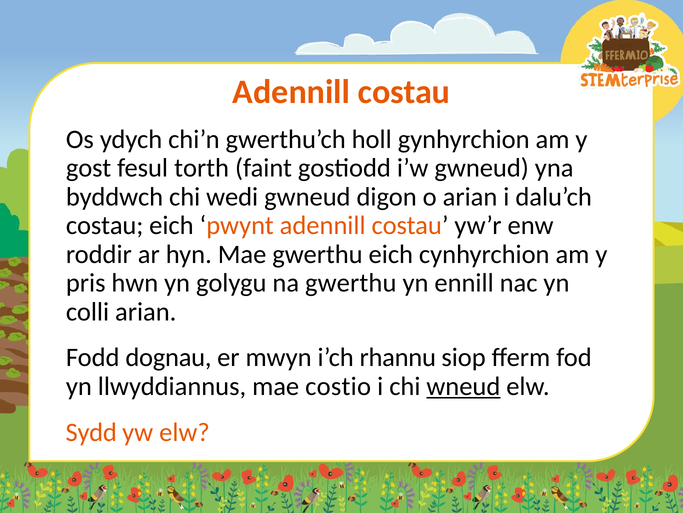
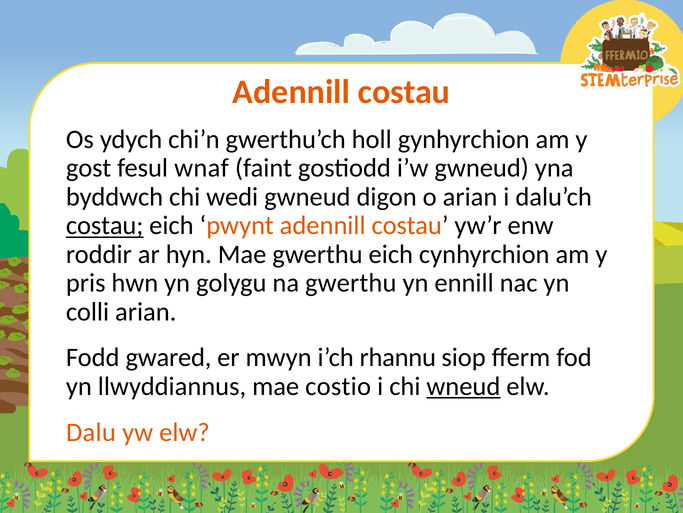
torth: torth -> wnaf (201, 168)
costau underline: none -> present (105, 225)
dognau: dognau -> gwared (168, 357)
Sydd: Sydd -> Dalu (91, 432)
